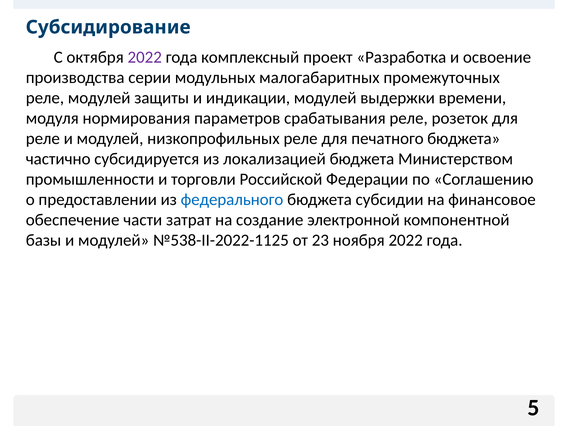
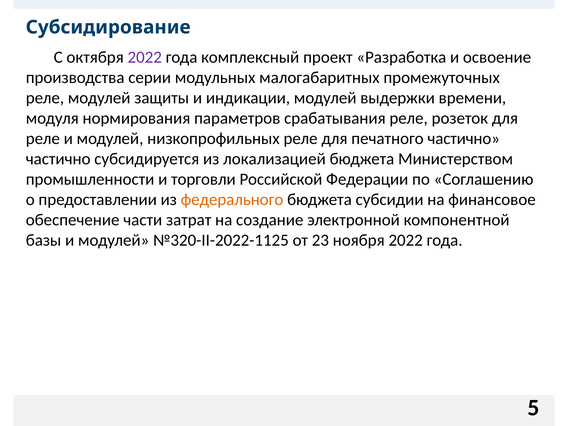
печатного бюджета: бюджета -> частично (464, 139)
федерального colour: blue -> orange (232, 200)
№538-II-2022-1125: №538-II-2022-1125 -> №320-II-2022-1125 (221, 240)
